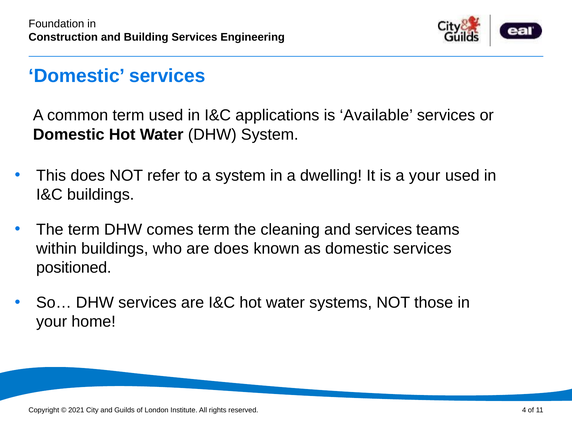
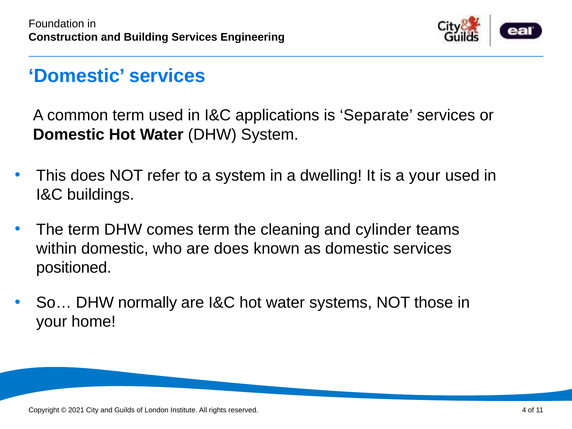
Available: Available -> Separate (376, 115)
and services: services -> cylinder (383, 230)
within buildings: buildings -> domestic (115, 249)
DHW services: services -> normally (148, 303)
